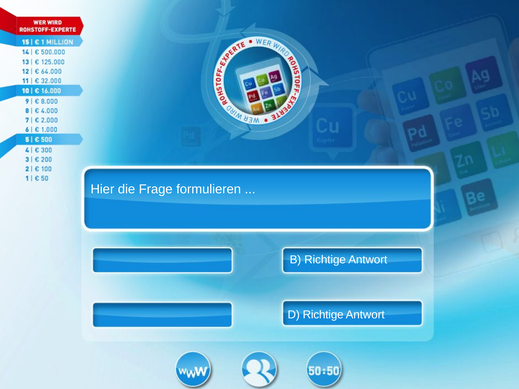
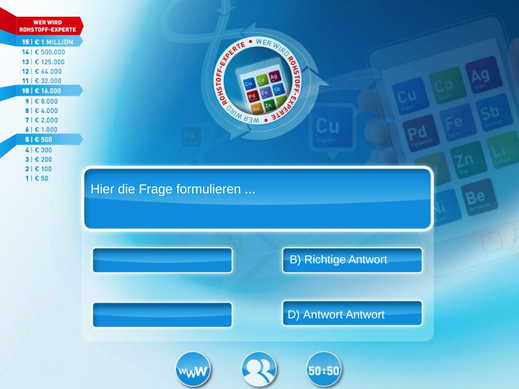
D Richtige: Richtige -> Antwort (323, 315)
